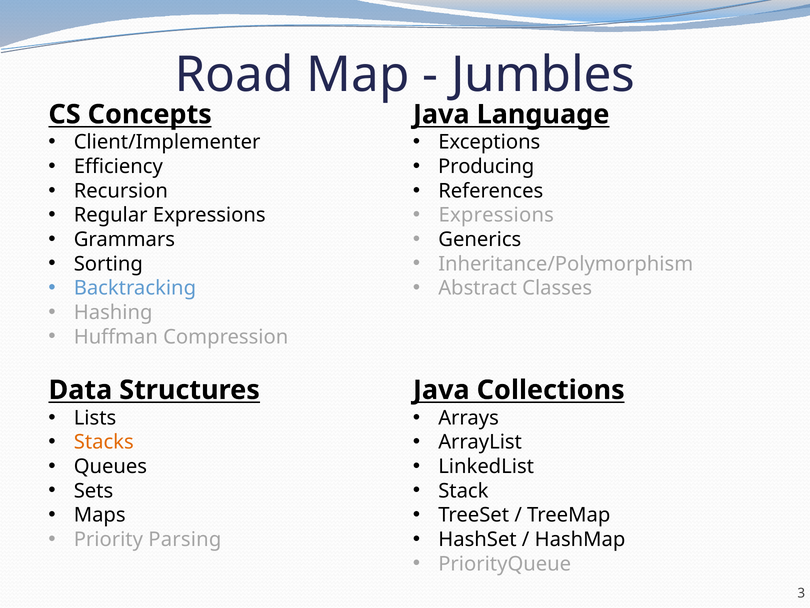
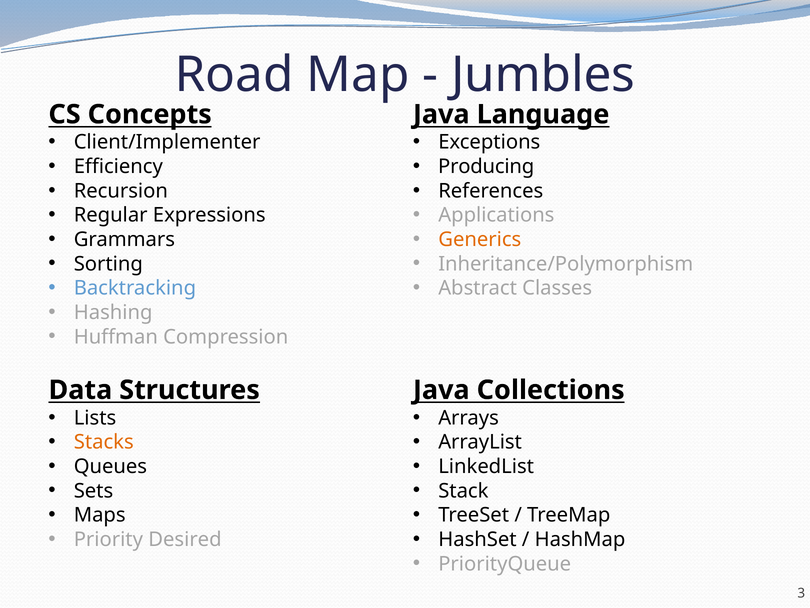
Expressions: Expressions -> Applications (496, 215)
Generics colour: black -> orange (480, 239)
Parsing: Parsing -> Desired (185, 539)
